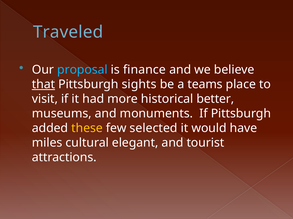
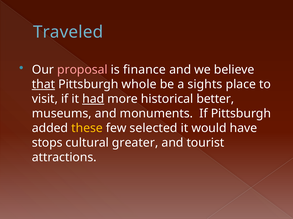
proposal colour: light blue -> pink (82, 70)
sights: sights -> whole (139, 85)
teams: teams -> sights (205, 85)
had underline: none -> present (93, 99)
miles: miles -> stops (47, 143)
elegant: elegant -> greater (135, 143)
